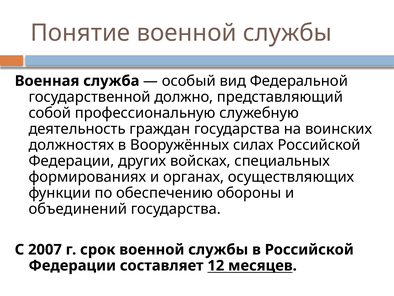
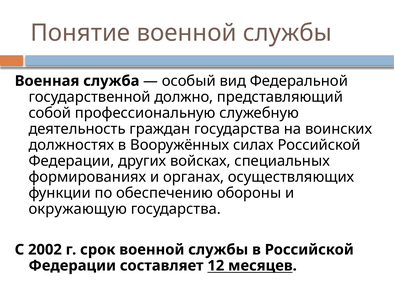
объединений: объединений -> окружающую (78, 209)
2007: 2007 -> 2002 (45, 249)
